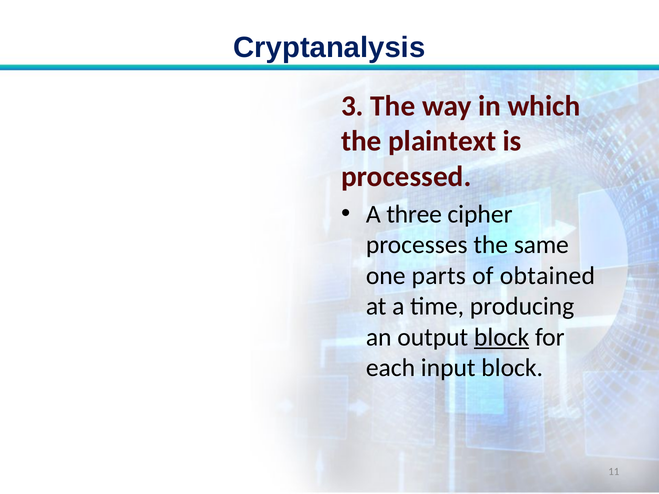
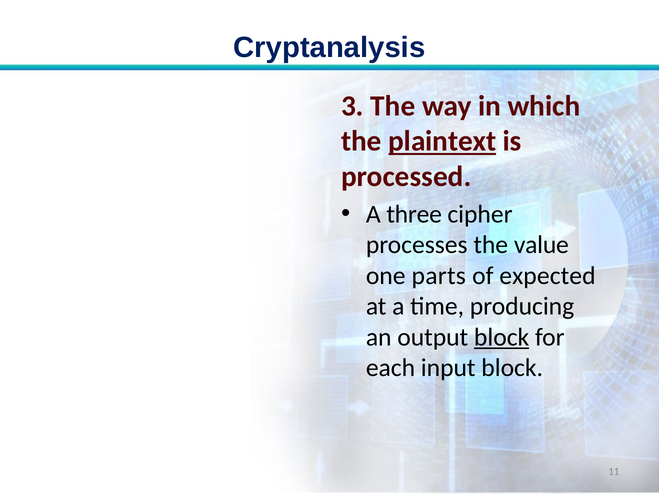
plaintext underline: none -> present (442, 141)
same: same -> value (541, 245)
obtained: obtained -> expected (547, 276)
